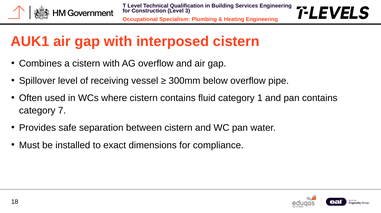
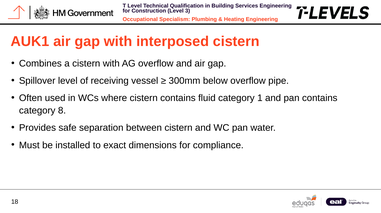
7: 7 -> 8 (62, 111)
